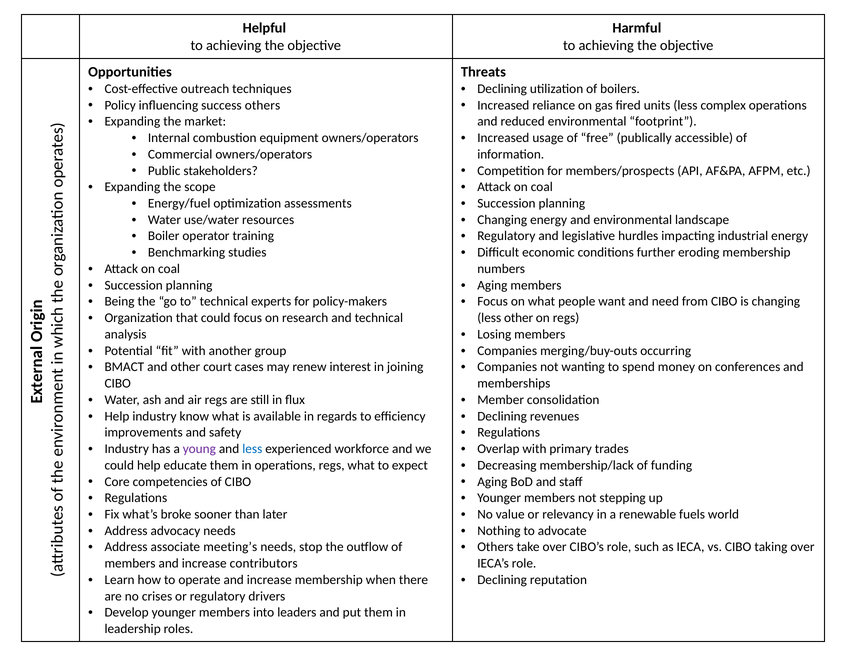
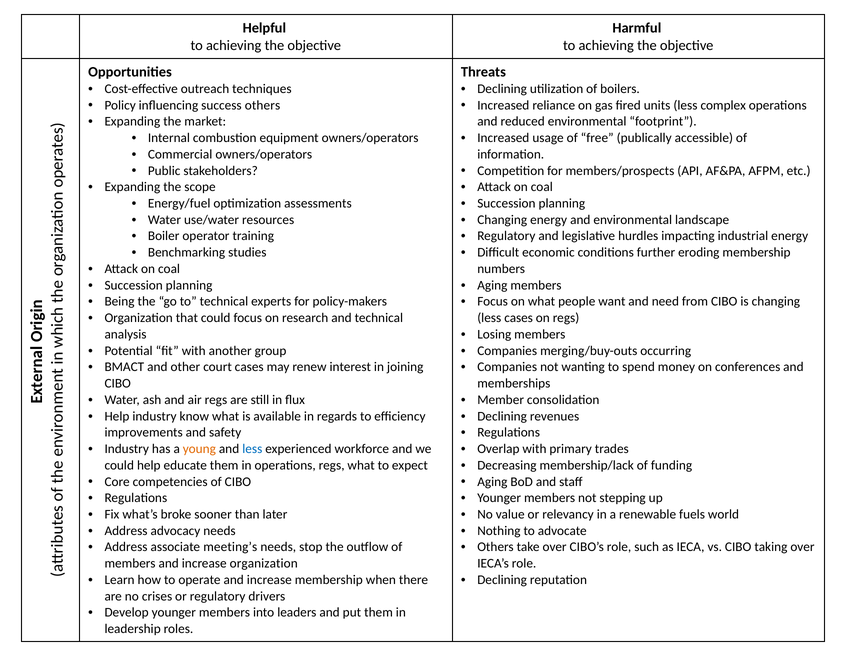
less other: other -> cases (519, 318)
young colour: purple -> orange (199, 449)
increase contributors: contributors -> organization (264, 563)
